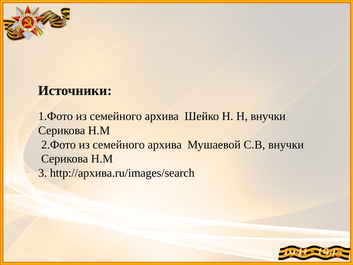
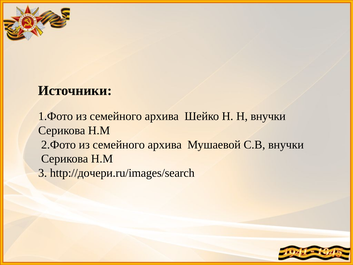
http://архива.ru/images/search: http://архива.ru/images/search -> http://дочери.ru/images/search (122, 173)
